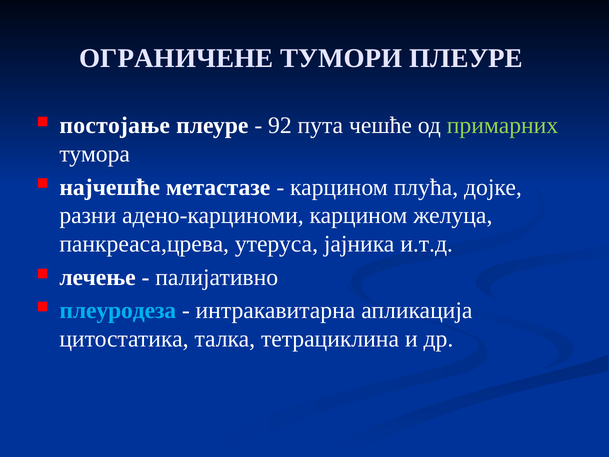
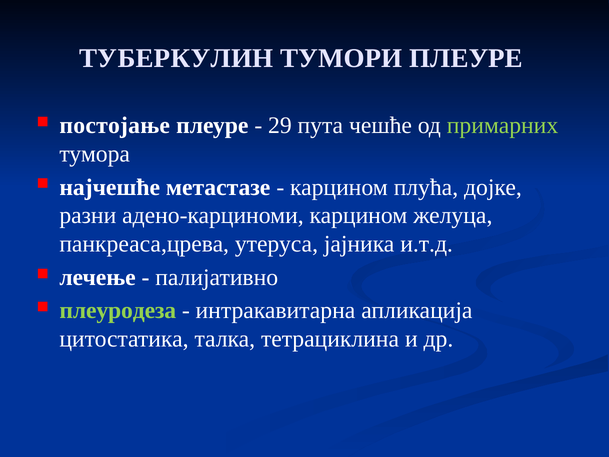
ОГРАНИЧЕНЕ: ОГРАНИЧЕНЕ -> ТУБЕРКУЛИН (176, 58)
92: 92 -> 29 (280, 125)
плеуродеза colour: light blue -> light green (118, 310)
